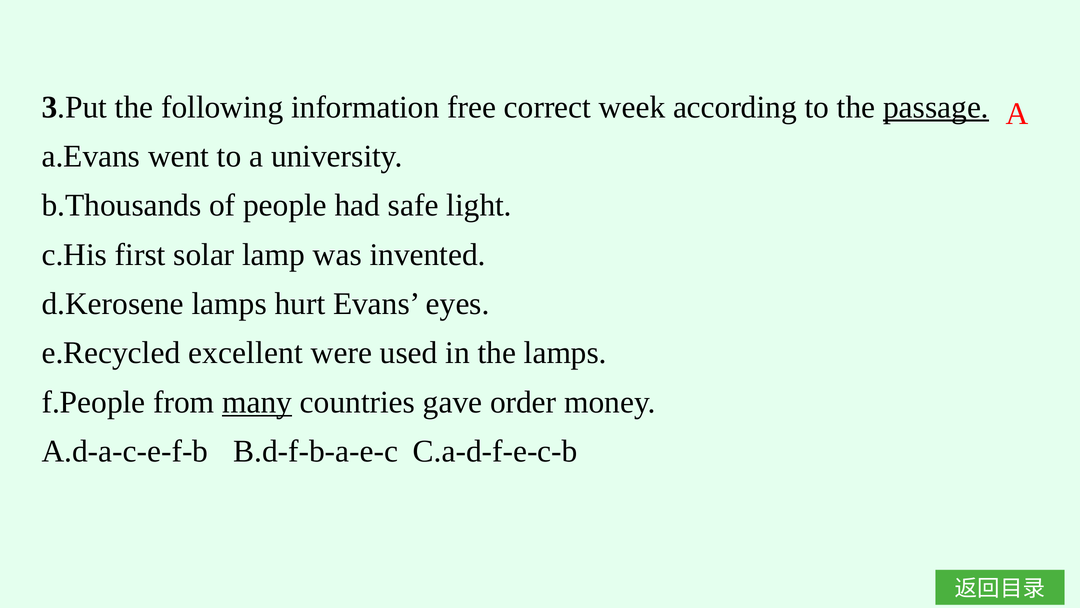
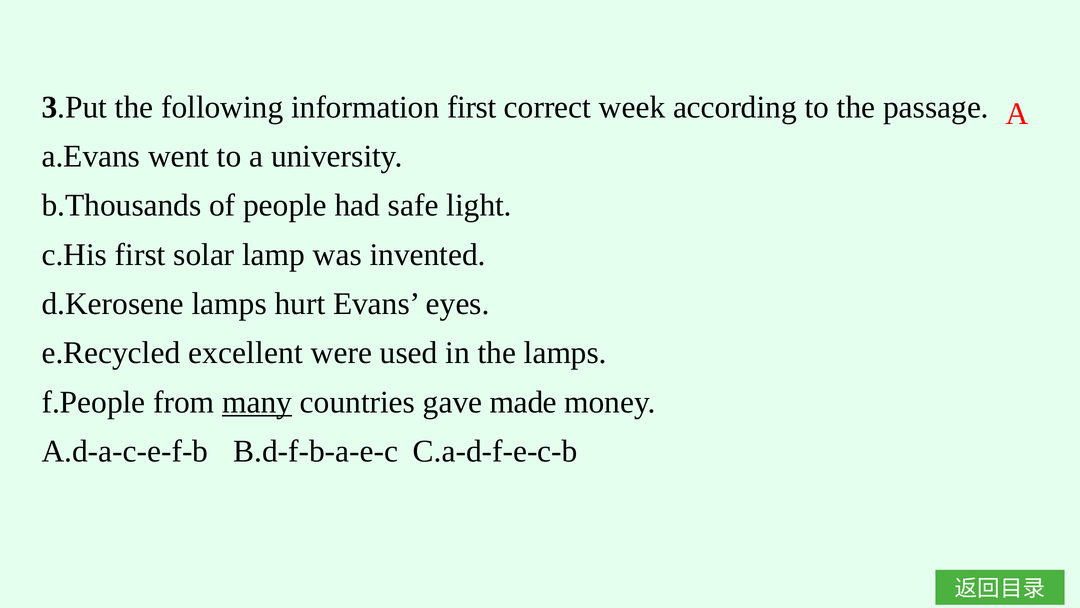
information free: free -> first (472, 107)
passage underline: present -> none (936, 107)
order: order -> made (523, 402)
